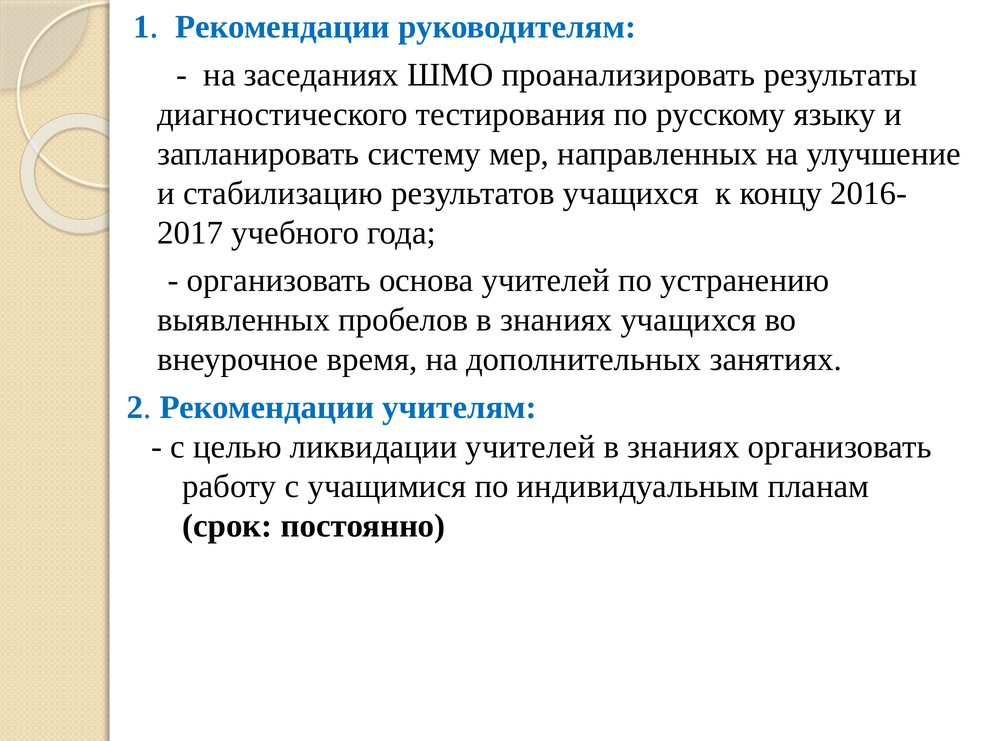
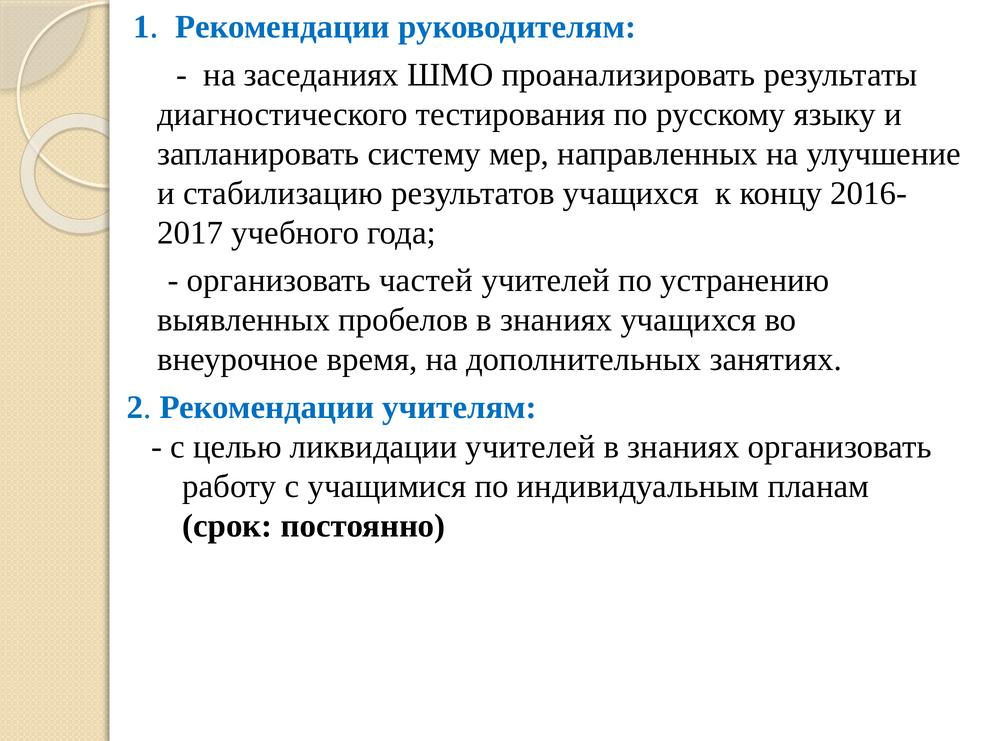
основа: основа -> частей (426, 281)
